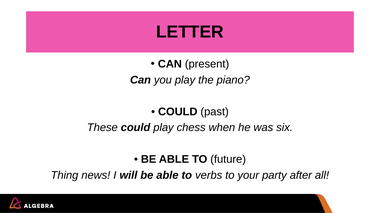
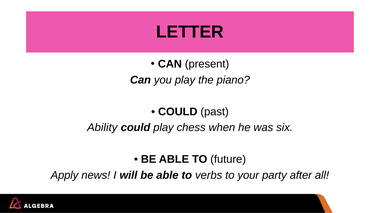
These: These -> Ability (102, 128)
Thing: Thing -> Apply (65, 176)
